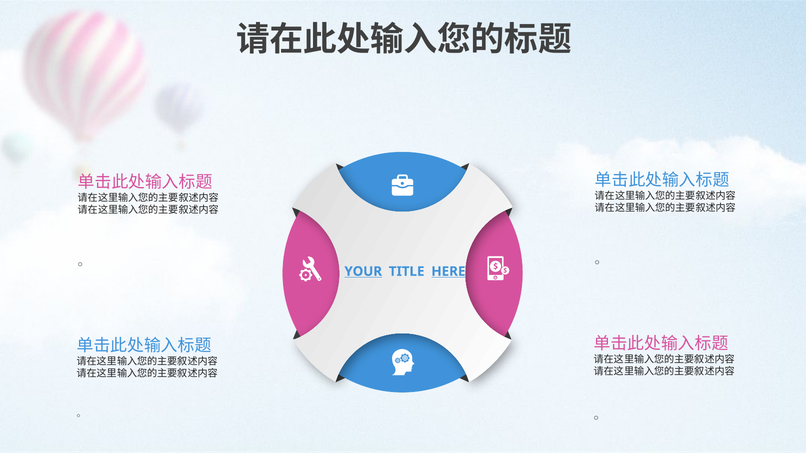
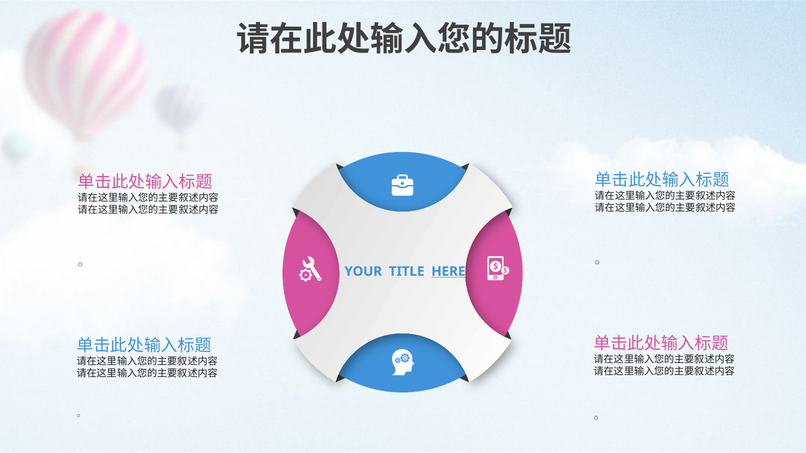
YOUR underline: present -> none (363, 272)
